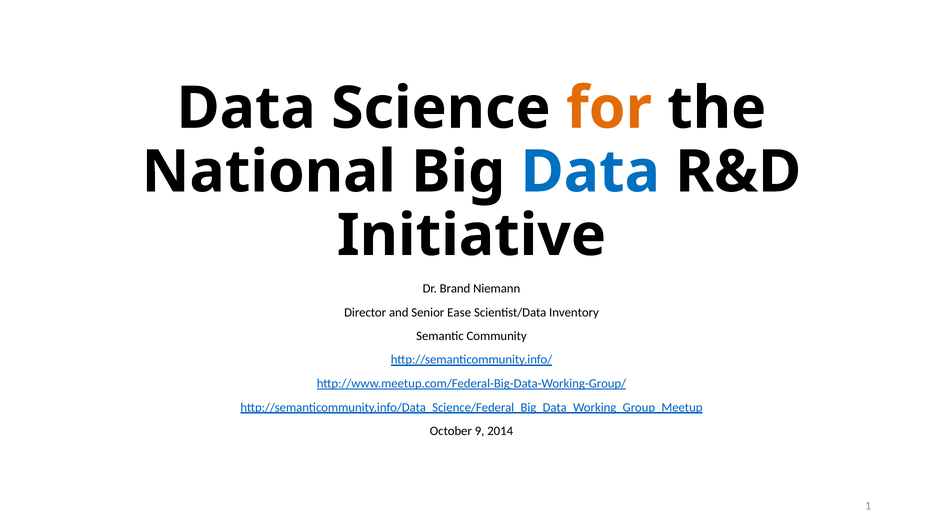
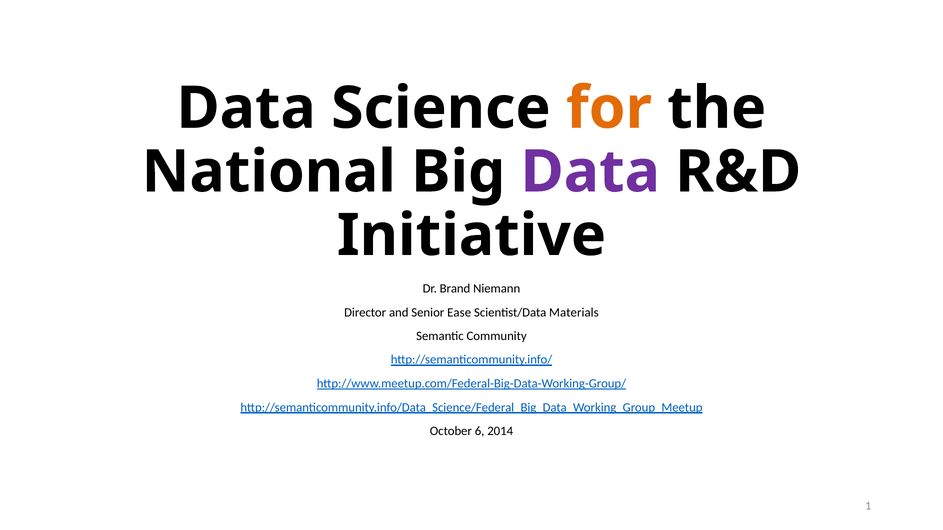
Data colour: blue -> purple (590, 172)
Inventory: Inventory -> Materials (574, 313)
9: 9 -> 6 (480, 431)
